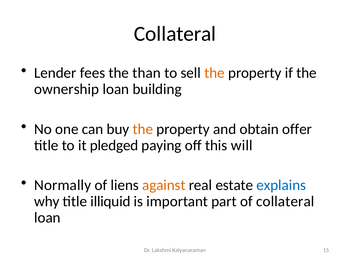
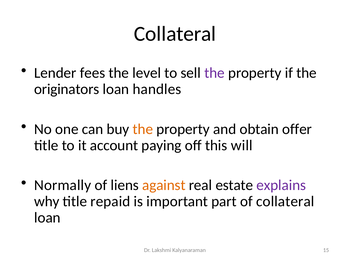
than: than -> level (147, 73)
the colour: orange -> purple (214, 73)
ownership: ownership -> originators (67, 89)
building: building -> handles (157, 89)
pledged: pledged -> account (114, 146)
explains colour: blue -> purple (281, 186)
illiquid: illiquid -> repaid (110, 202)
